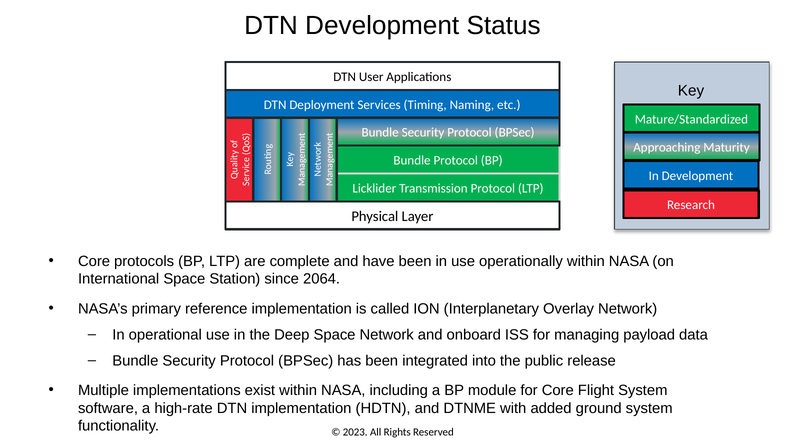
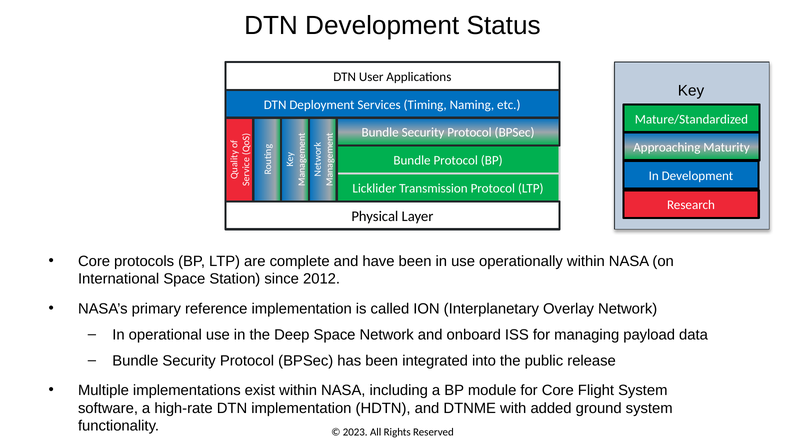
2064: 2064 -> 2012 (322, 279)
